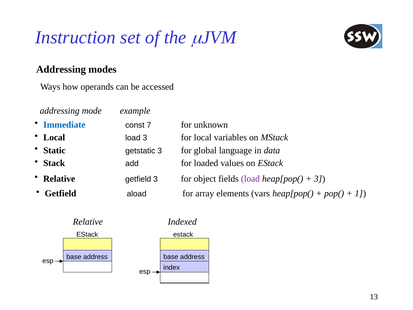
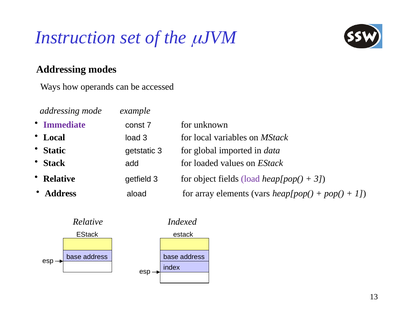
Immediate colour: blue -> purple (64, 125)
language: language -> imported (236, 150)
Getfield: Getfield -> Address (61, 193)
